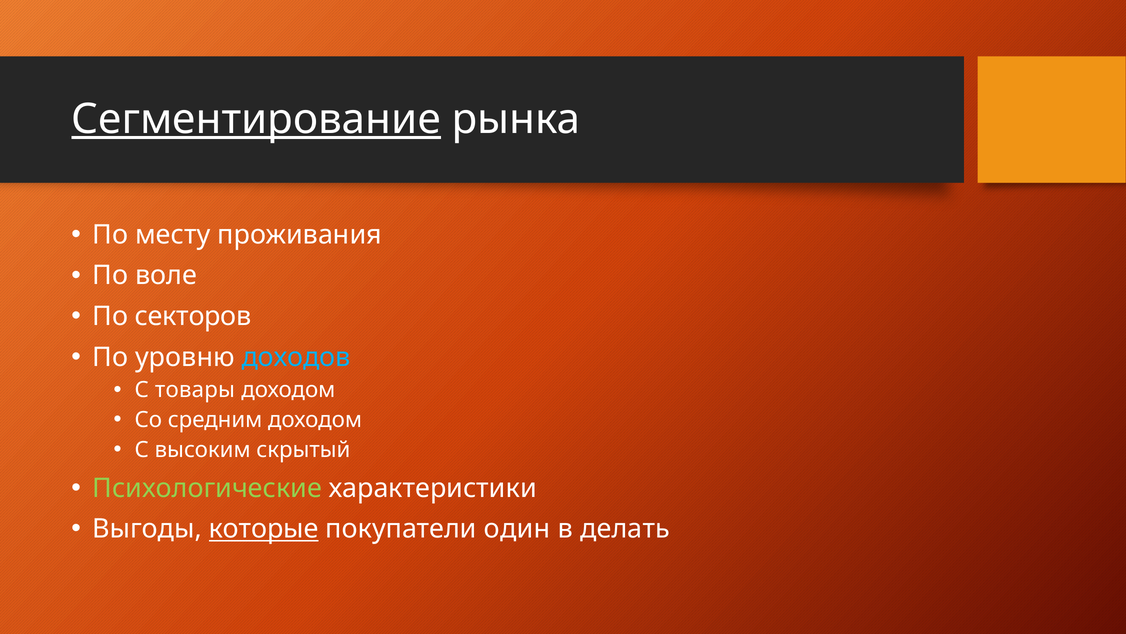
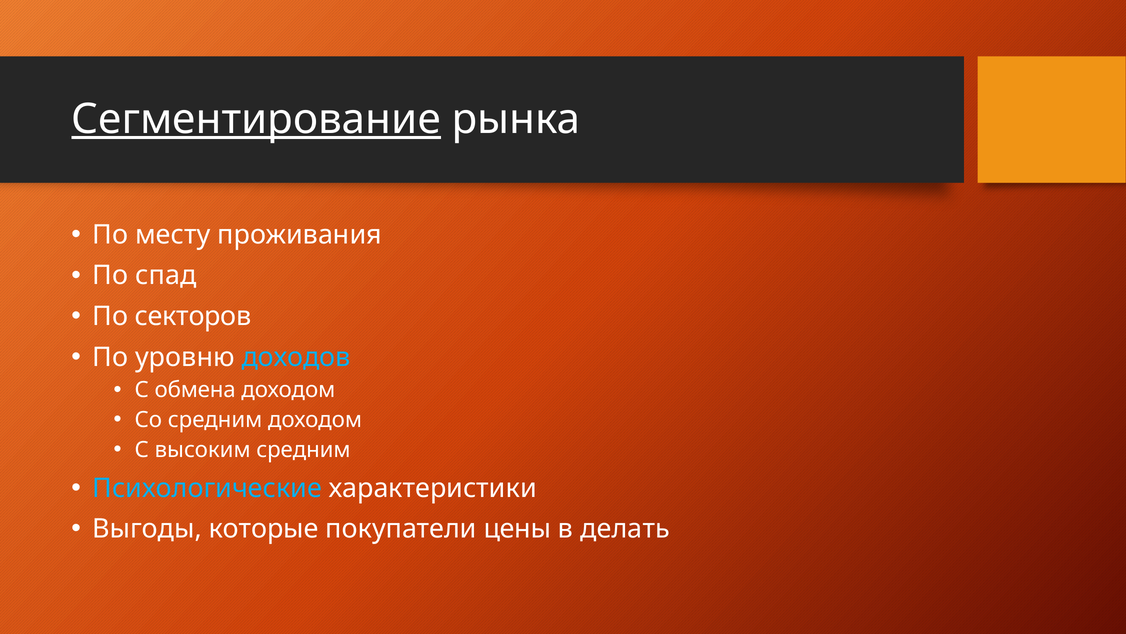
воле: воле -> спад (166, 275)
товары: товары -> обмена (195, 389)
высоким скрытый: скрытый -> средним (303, 449)
Психологические colour: light green -> light blue (207, 488)
которые underline: present -> none (264, 529)
один: один -> цены (517, 529)
